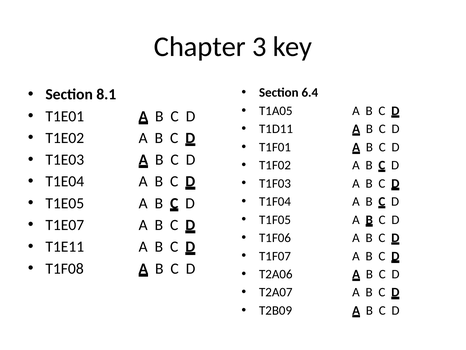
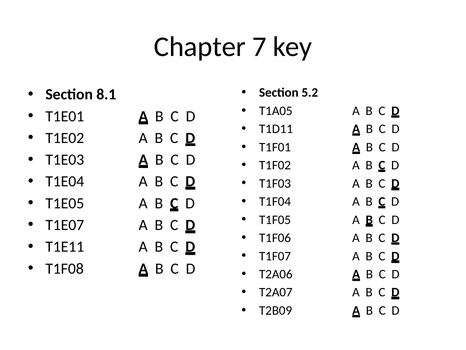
3: 3 -> 7 (259, 47)
6.4: 6.4 -> 5.2 (310, 93)
